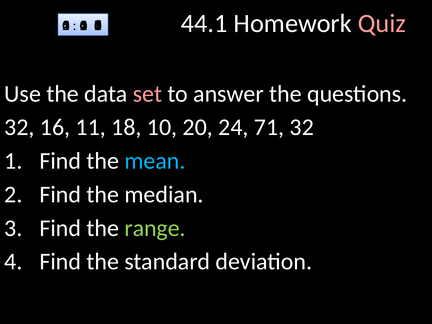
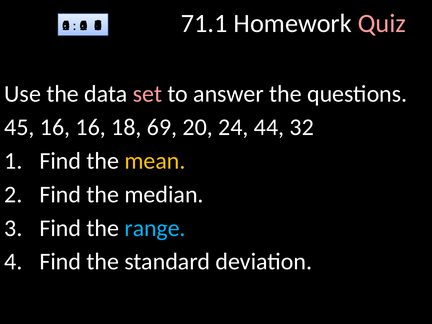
44.1: 44.1 -> 71.1 (204, 23)
32: 32 -> 45 (19, 127)
16 11: 11 -> 16 (91, 127)
10: 10 -> 69 (162, 127)
71: 71 -> 44 (269, 127)
mean colour: light blue -> yellow (155, 161)
range colour: light green -> light blue (155, 228)
